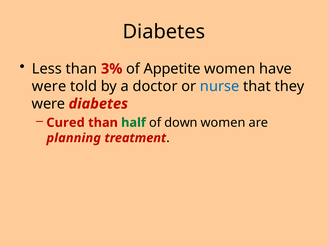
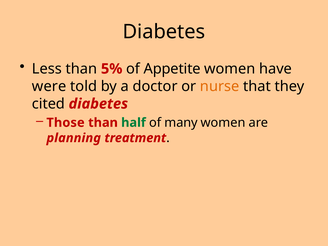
3%: 3% -> 5% (112, 69)
nurse colour: blue -> orange (220, 86)
were: were -> cited (48, 104)
Cured: Cured -> Those (66, 123)
down: down -> many (181, 123)
